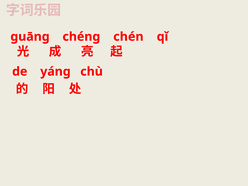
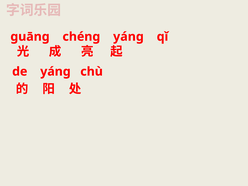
chénɡ chén: chén -> yánɡ (128, 37)
